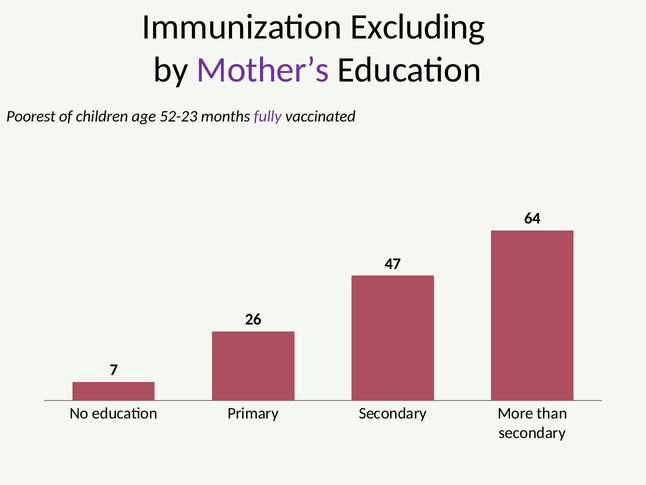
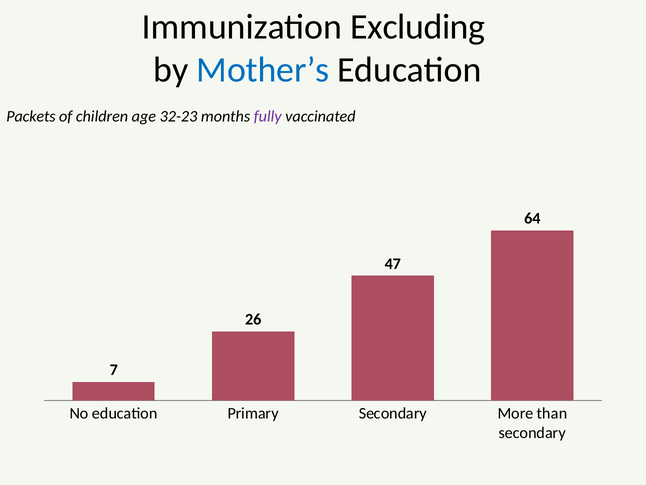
Mother’s colour: purple -> blue (263, 70)
Poorest: Poorest -> Packets (31, 116)
52-23: 52-23 -> 32-23 (179, 116)
